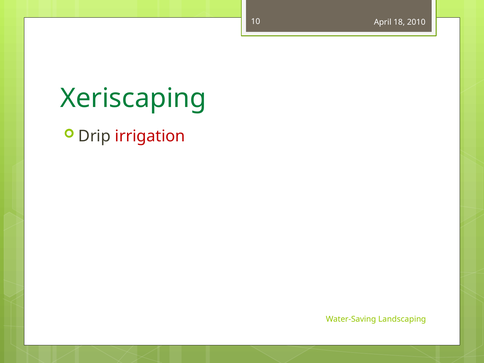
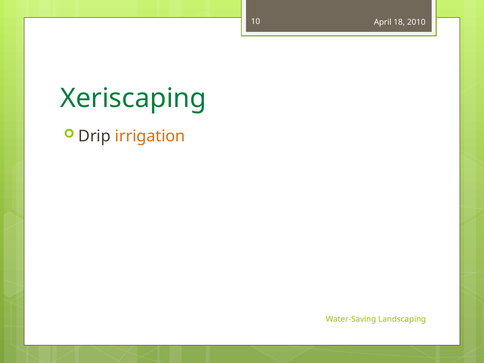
irrigation colour: red -> orange (150, 136)
